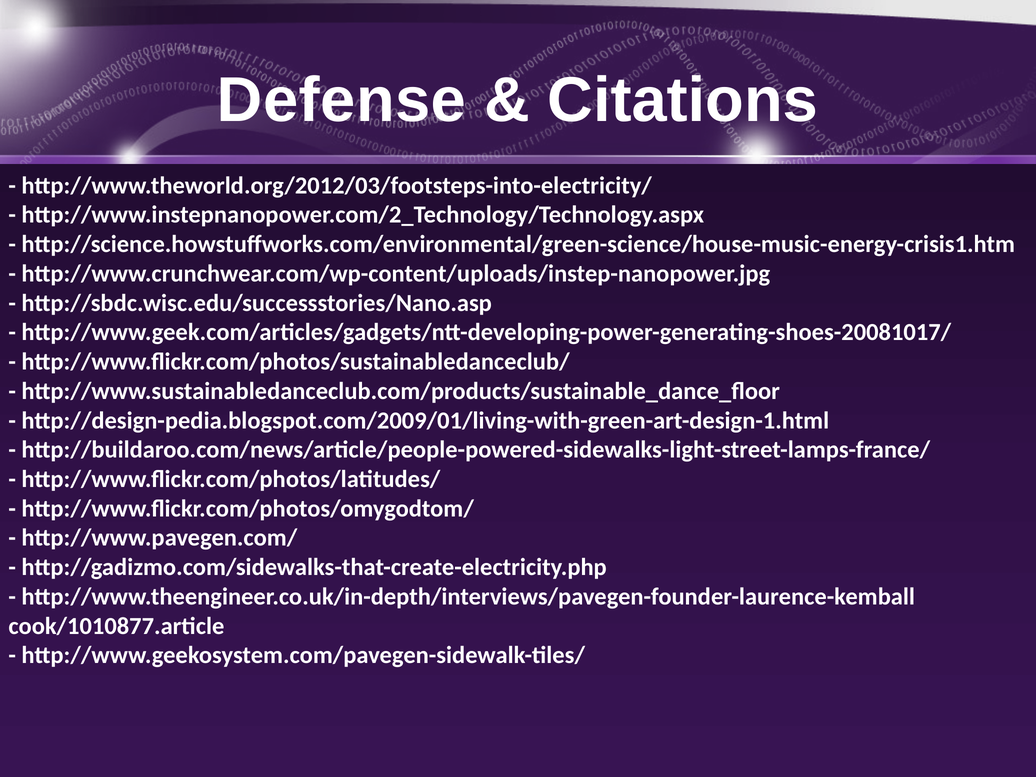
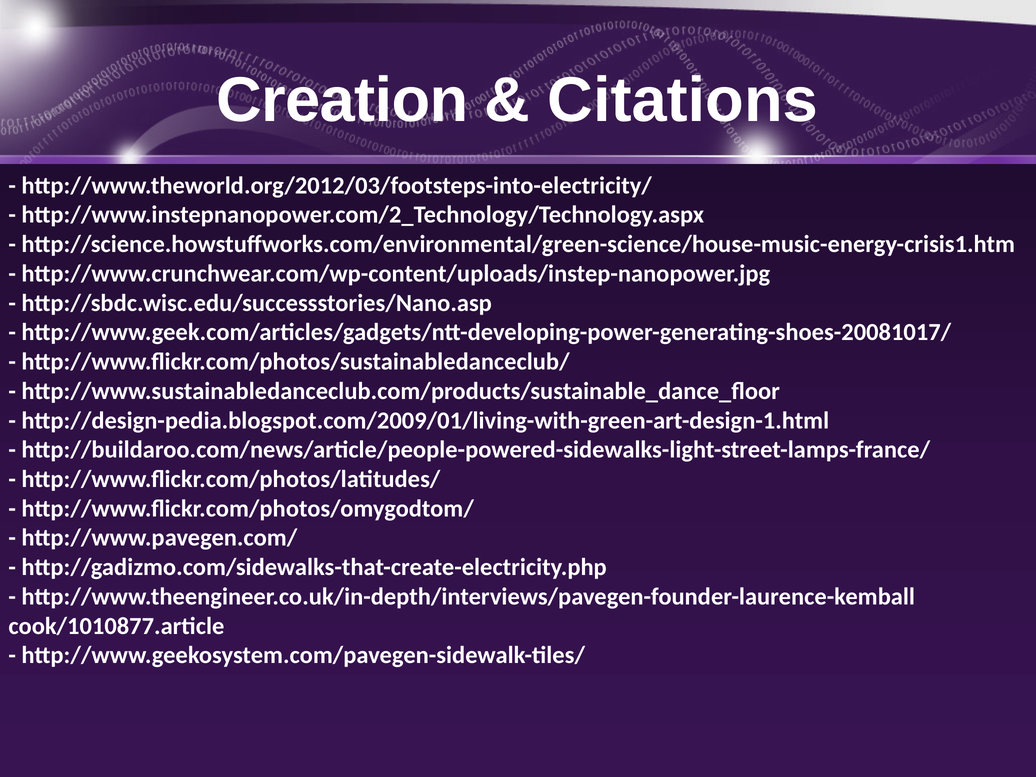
Defense: Defense -> Creation (342, 100)
